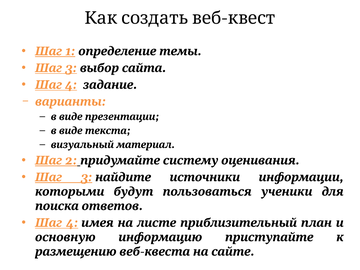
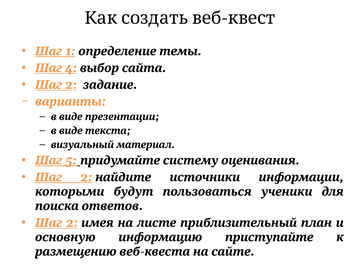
3: 3 -> 4 (71, 68)
4: 4 -> 2 (71, 85)
2: 2 -> 5 (71, 160)
3: 3 -> 2 (86, 177)
4: 4 -> 2 (72, 223)
